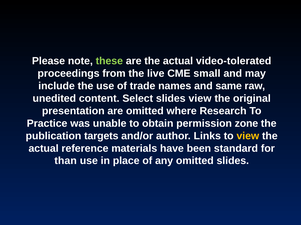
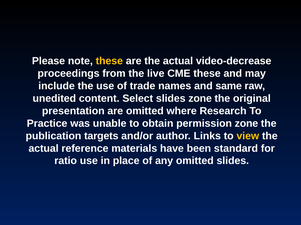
these colour: light green -> yellow (109, 61)
video-tolerated: video-tolerated -> video-decrease (234, 61)
CME small: small -> these (207, 74)
slides view: view -> zone (200, 99)
than: than -> ratio (66, 161)
